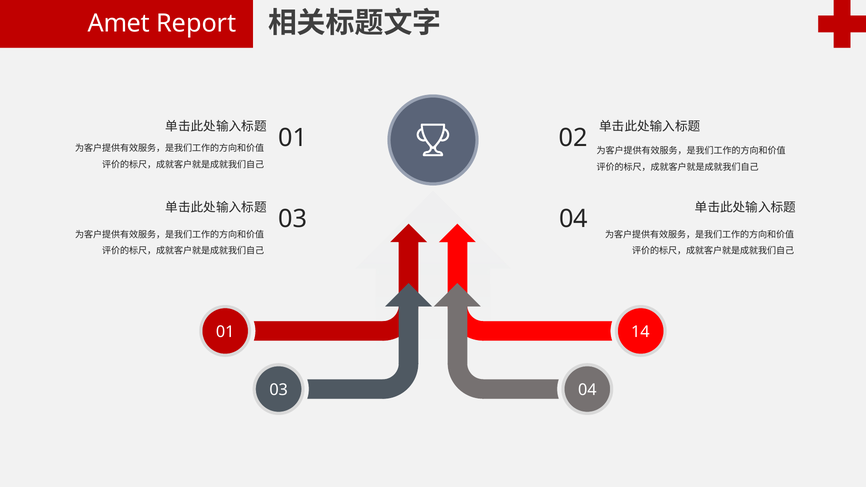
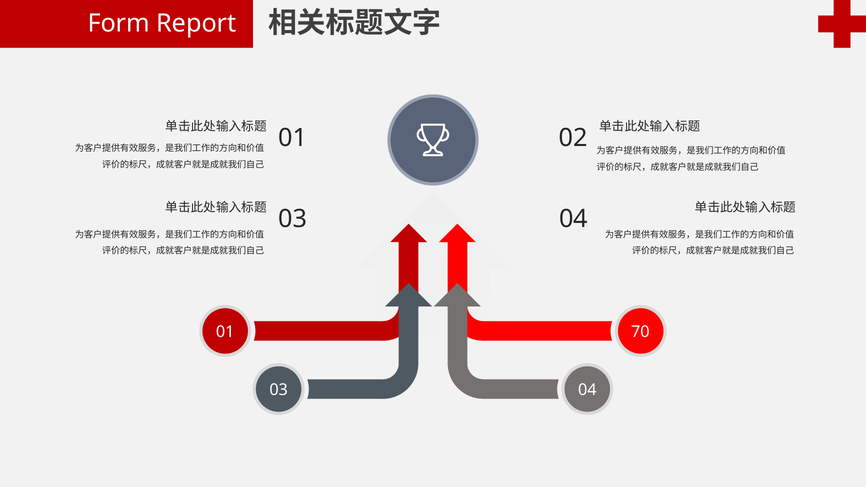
Amet: Amet -> Form (119, 23)
14: 14 -> 70 (640, 332)
